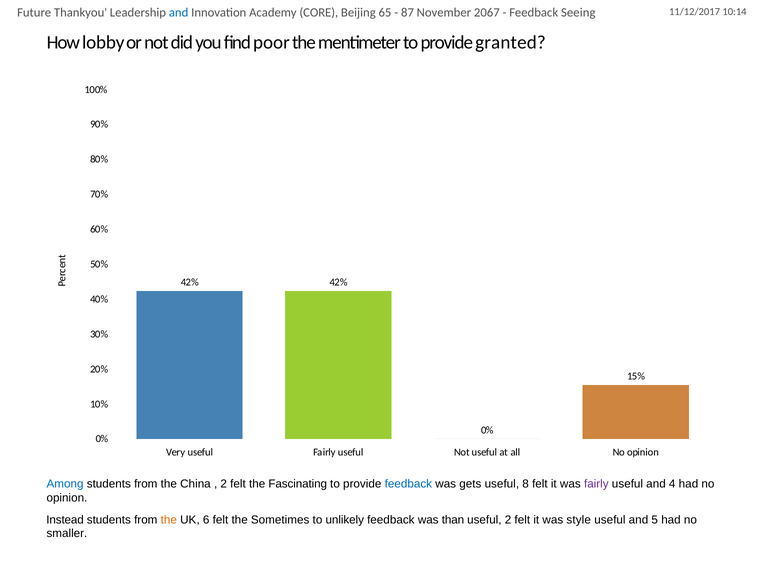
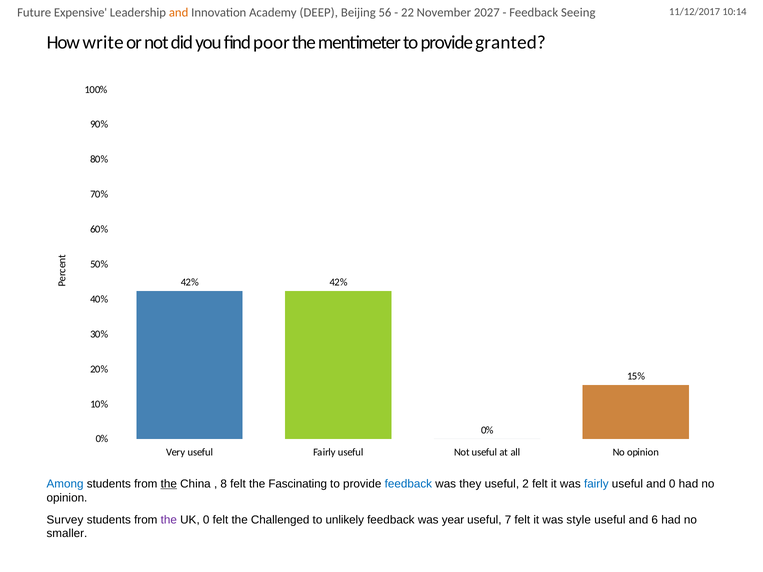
Thankyou: Thankyou -> Expensive (81, 13)
and colour: blue -> orange (179, 13)
CORE: CORE -> DEEP (319, 13)
65: 65 -> 56 (385, 13)
87: 87 -> 22 (408, 13)
2067: 2067 -> 2027 (487, 13)
lobby: lobby -> write (103, 42)
the underline: none -> present (169, 484)
2: 2 -> 8 (224, 484)
gets: gets -> they (470, 484)
8: 8 -> 2 (526, 484)
fairly colour: purple -> blue (596, 484)
and 4: 4 -> 0 (672, 484)
Instead: Instead -> Survey (65, 520)
the colour: orange -> purple (169, 520)
UK 6: 6 -> 0 (206, 520)
Sometimes: Sometimes -> Challenged (280, 520)
than: than -> year (453, 520)
useful 2: 2 -> 7 (508, 520)
5: 5 -> 6 (655, 520)
